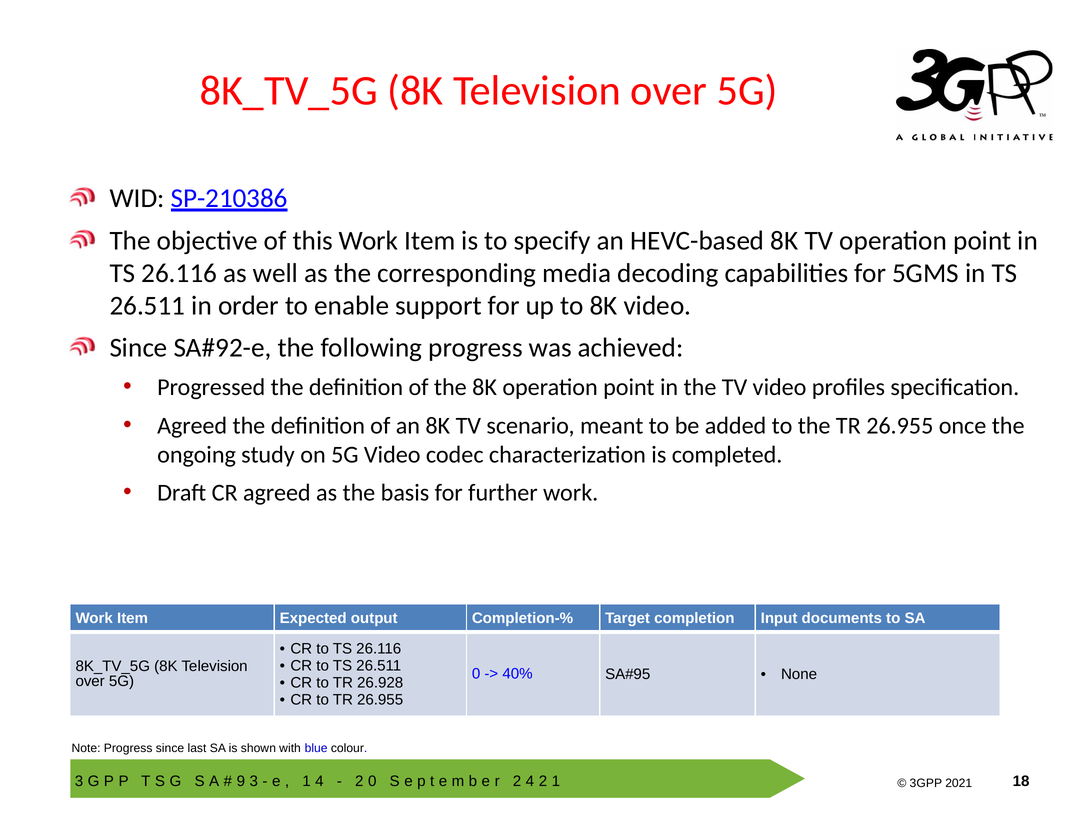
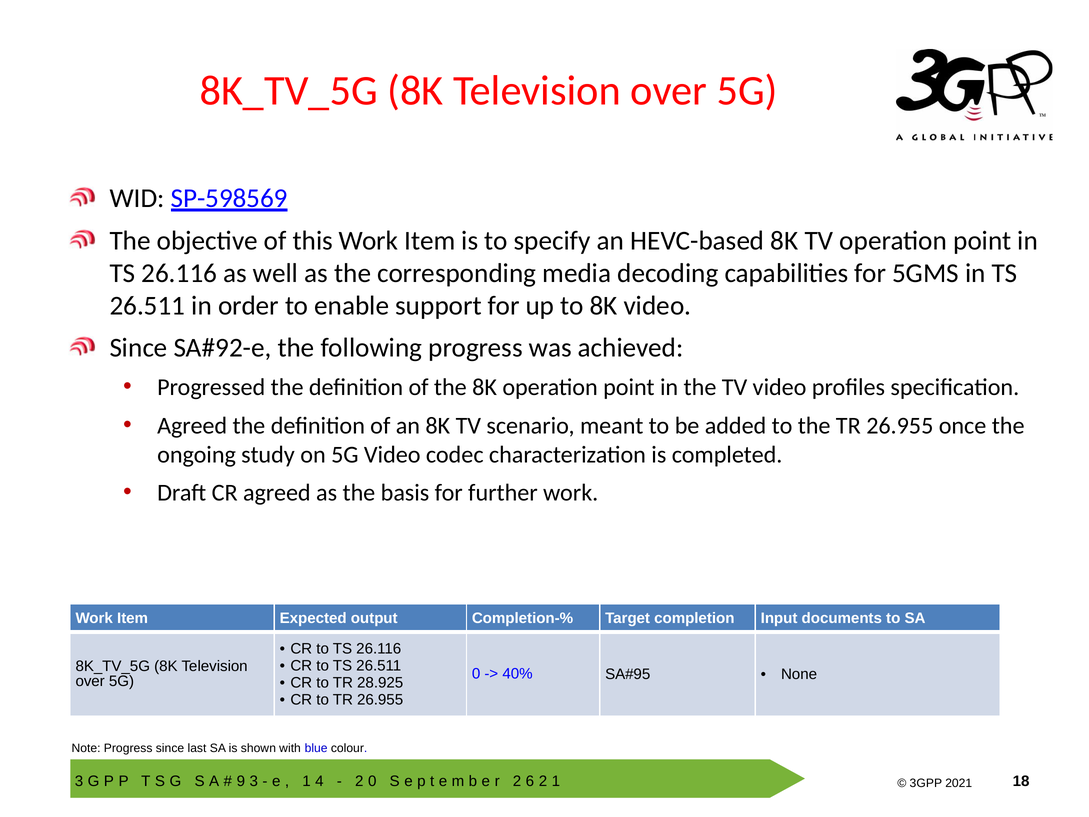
SP-210386: SP-210386 -> SP-598569 (229, 198)
26.928: 26.928 -> 28.925 (380, 682)
4: 4 -> 6 (530, 781)
